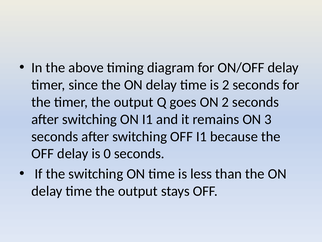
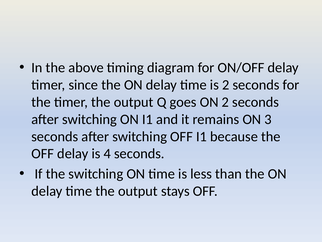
0: 0 -> 4 (107, 153)
